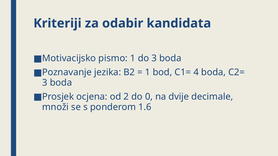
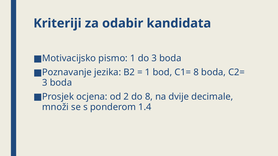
C1= 4: 4 -> 8 (196, 72)
do 0: 0 -> 8 (149, 97)
1.6: 1.6 -> 1.4 (145, 107)
